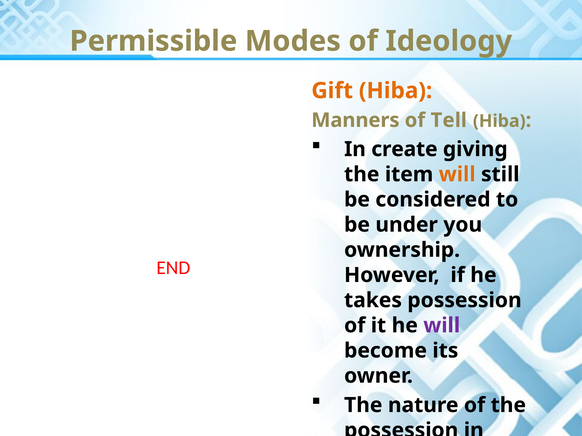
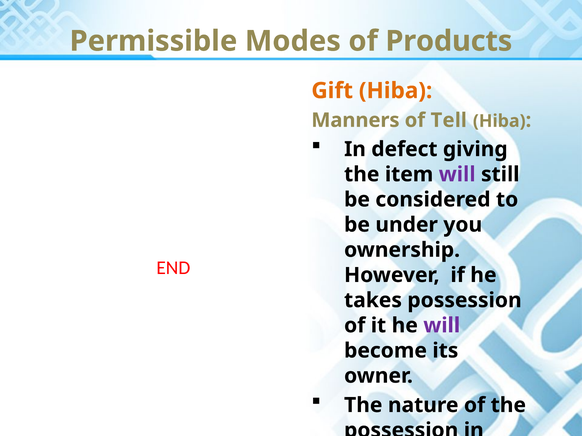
Ideology: Ideology -> Products (449, 41)
create: create -> defect (404, 149)
will colour: orange -> purple (457, 175)
